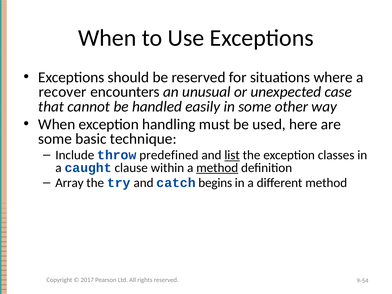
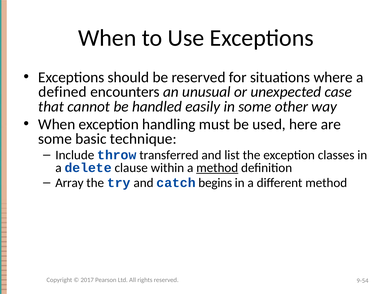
recover: recover -> defined (63, 92)
predefined: predefined -> transferred (169, 155)
list underline: present -> none (232, 155)
caught: caught -> delete (88, 168)
